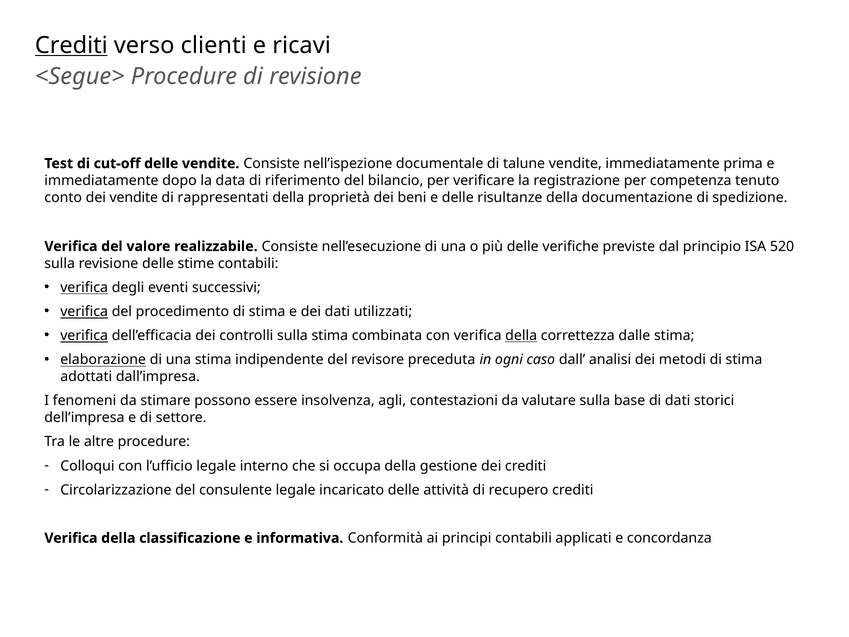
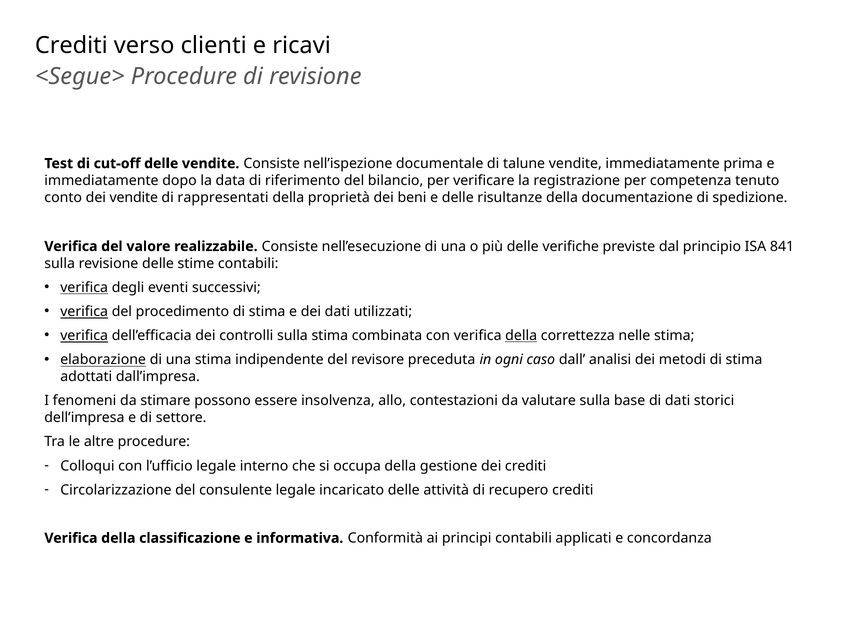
Crediti underline: present -> none (71, 45)
520: 520 -> 841 (782, 246)
dalle: dalle -> nelle (634, 335)
agli: agli -> allo (392, 401)
